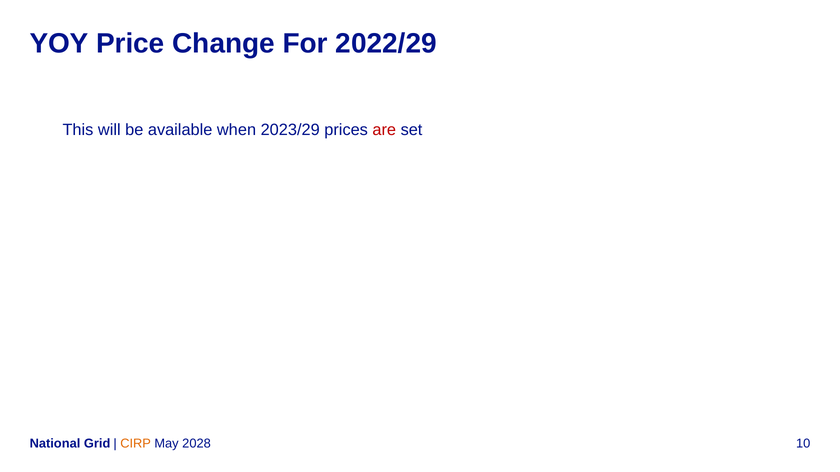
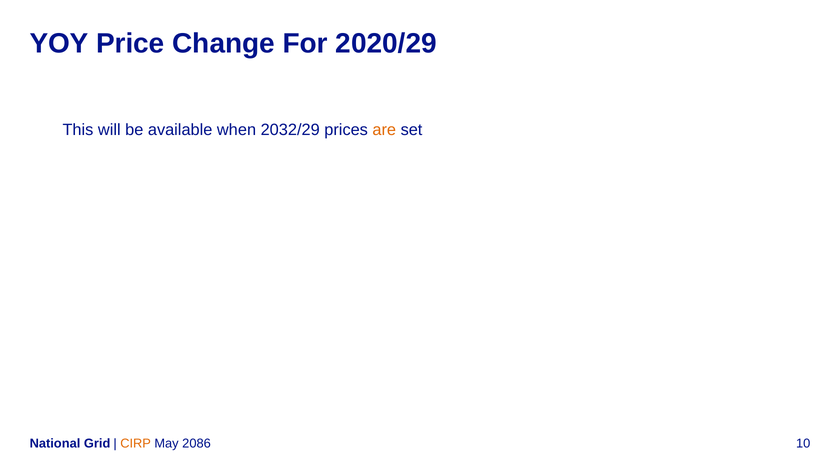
2022/29: 2022/29 -> 2020/29 (386, 43)
2023/29: 2023/29 -> 2032/29 (290, 130)
are colour: red -> orange (384, 130)
2028: 2028 -> 2086 (197, 444)
